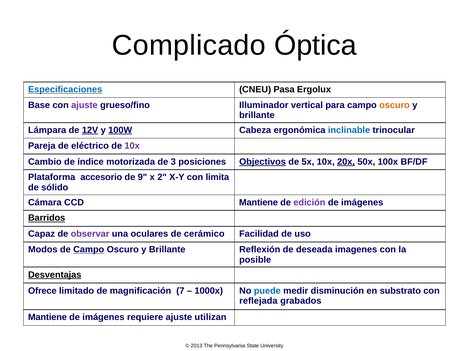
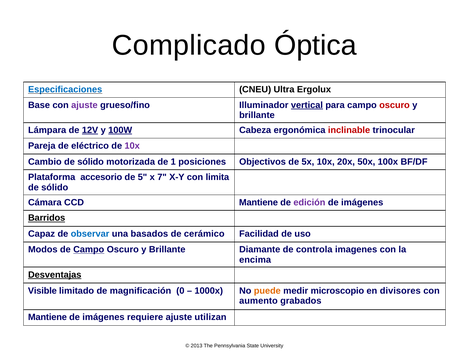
Pasa: Pasa -> Ultra (284, 90)
vertical underline: none -> present (307, 105)
oscuro colour: orange -> red (394, 105)
inclinable colour: blue -> red (349, 130)
Cambio de índice: índice -> sólido (91, 162)
3: 3 -> 1 (173, 162)
Objectivos underline: present -> none (263, 162)
20x underline: present -> none (346, 162)
9: 9 -> 5 (142, 178)
2: 2 -> 7 (162, 178)
observar colour: purple -> blue (90, 234)
oculares: oculares -> basados (149, 234)
Reflexión: Reflexión -> Diamante (260, 250)
deseada: deseada -> controla (314, 250)
posible: posible -> encima (255, 260)
Ofrece: Ofrece -> Visible (42, 291)
7: 7 -> 0 (180, 291)
puede colour: blue -> orange (267, 291)
disminución: disminución -> microscopio (337, 291)
substrato: substrato -> divisores (400, 291)
reflejada: reflejada -> aumento (258, 302)
